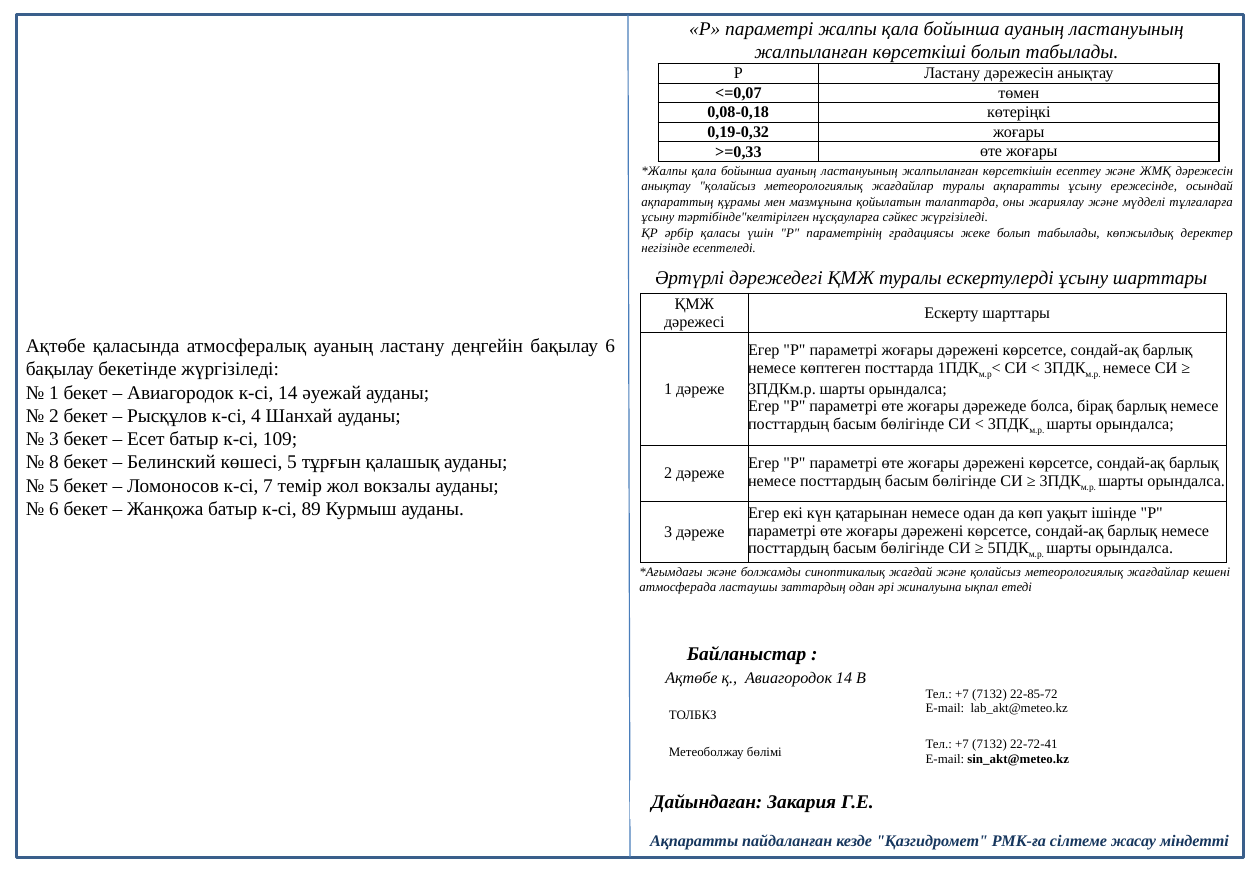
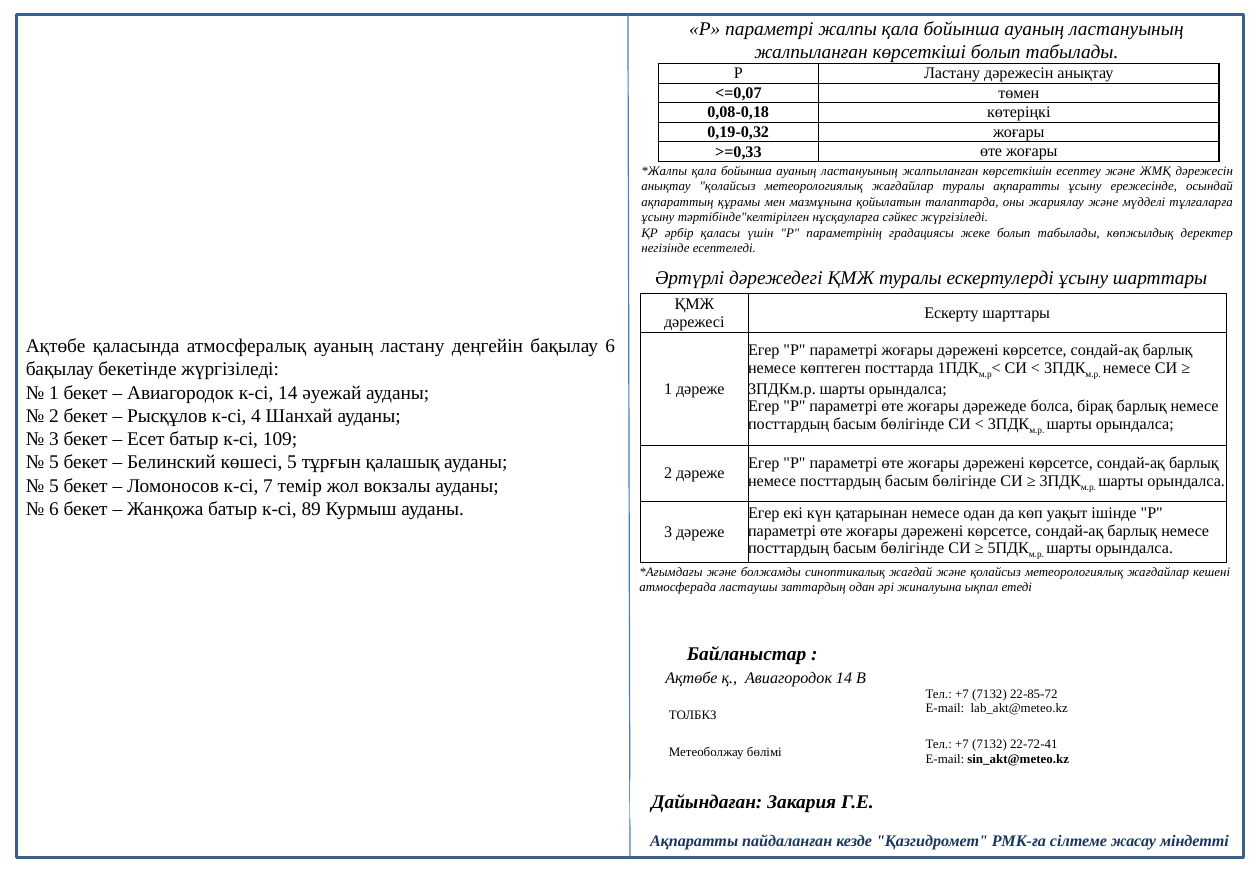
8: 8 -> 5 (54, 463)
